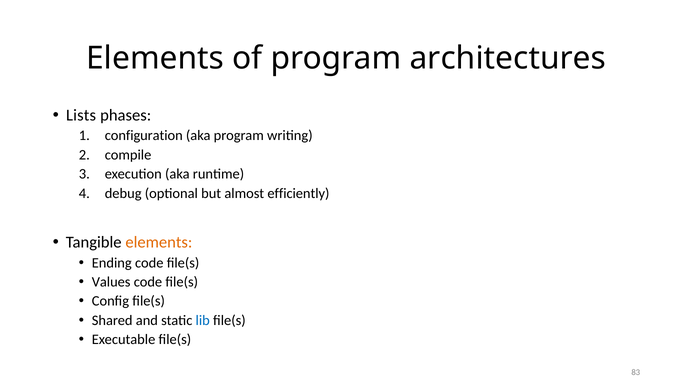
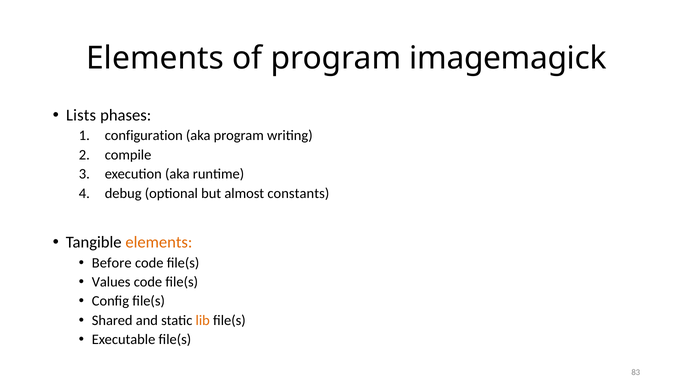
architectures: architectures -> imagemagick (508, 58)
efficiently: efficiently -> constants (298, 193)
Ending: Ending -> Before (112, 263)
lib colour: blue -> orange (203, 320)
